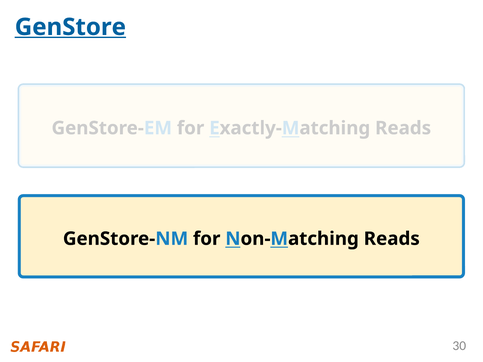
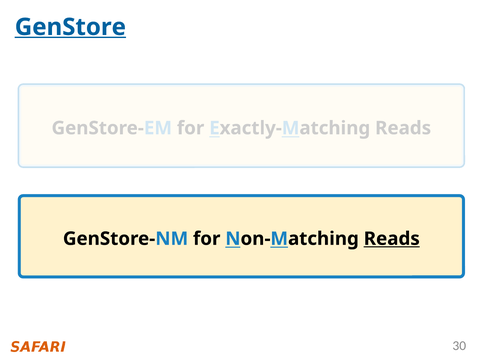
Reads underline: none -> present (392, 239)
